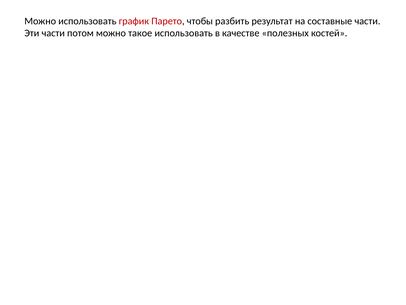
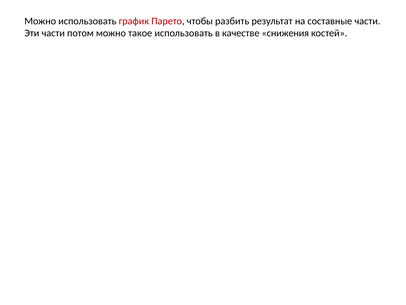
полезных: полезных -> снижения (285, 33)
